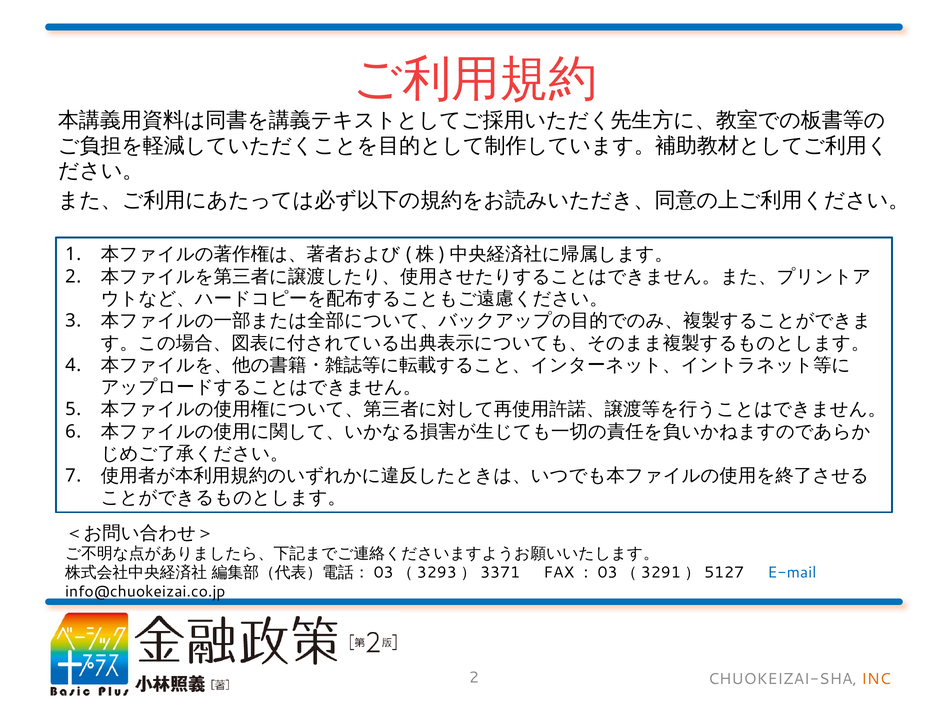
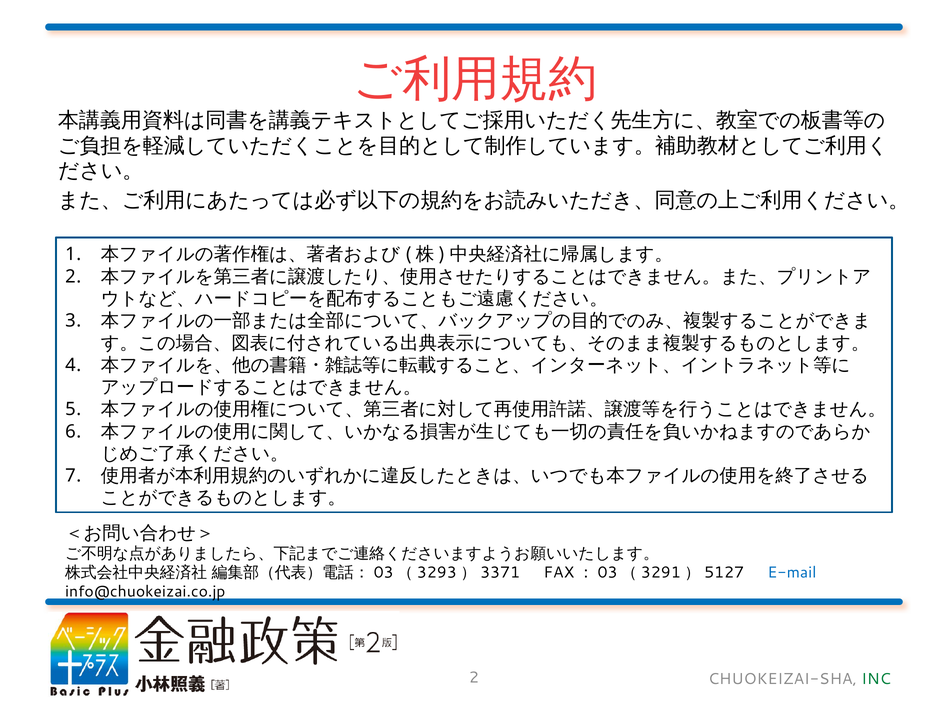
INC colour: orange -> green (876, 679)
